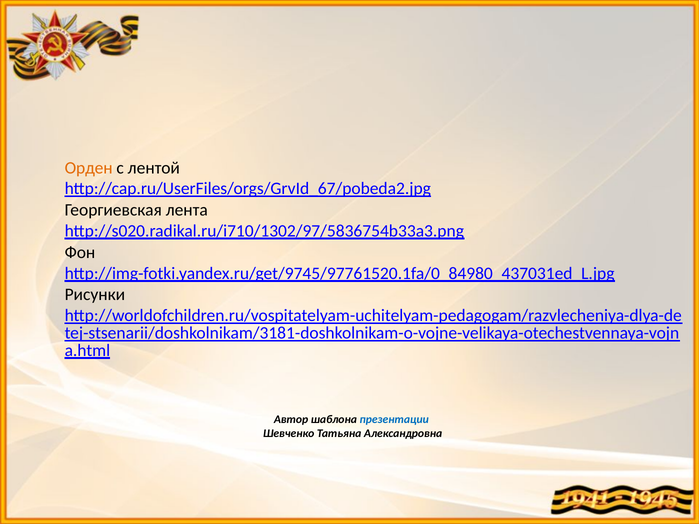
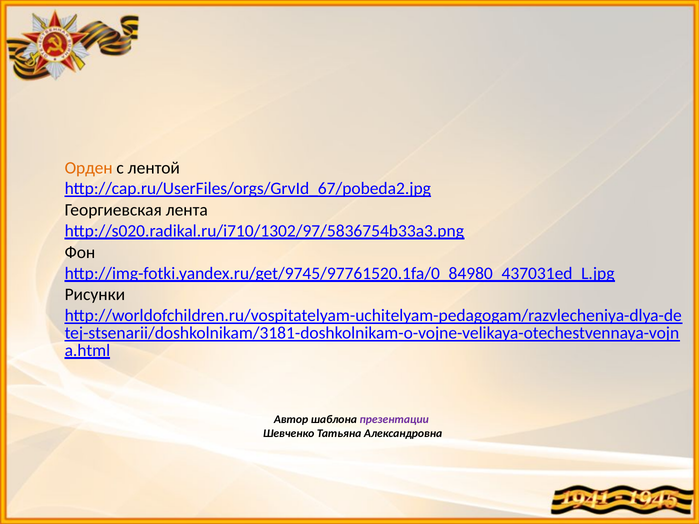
презентации colour: blue -> purple (394, 419)
